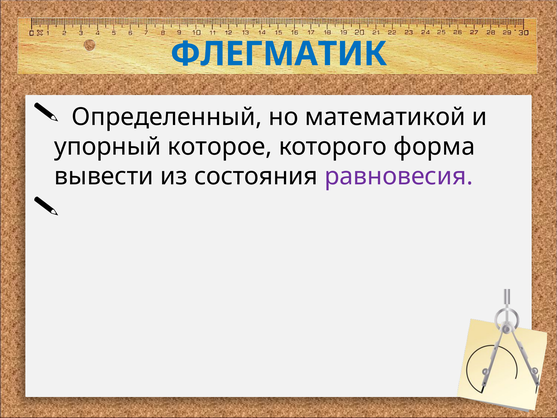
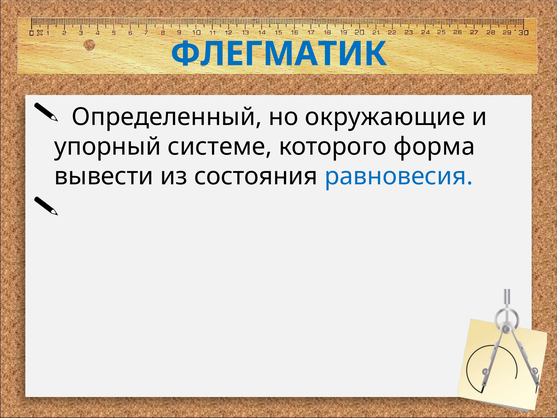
математикой: математикой -> окружающие (385, 117)
которое: которое -> системе (220, 147)
равновесия colour: purple -> blue (399, 176)
